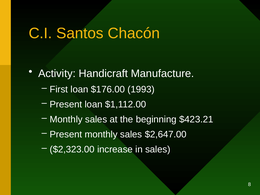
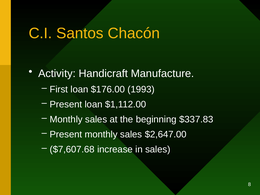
$423.21: $423.21 -> $337.83 (196, 119)
$2,323.00: $2,323.00 -> $7,607.68 (72, 149)
